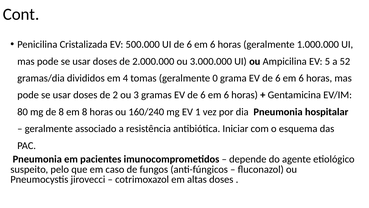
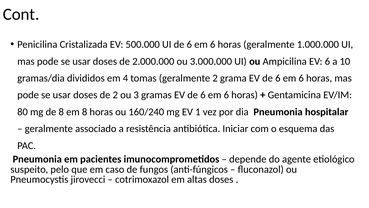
EV 5: 5 -> 6 (327, 61)
52: 52 -> 10 (345, 61)
geralmente 0: 0 -> 2 (215, 78)
